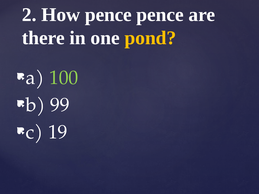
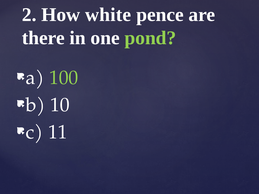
How pence: pence -> white (108, 15)
pond colour: yellow -> light green (150, 38)
99: 99 -> 10 (60, 105)
19: 19 -> 11 (58, 132)
